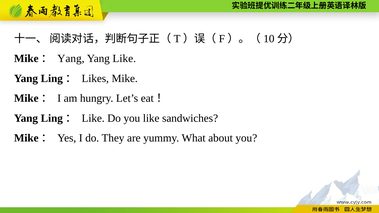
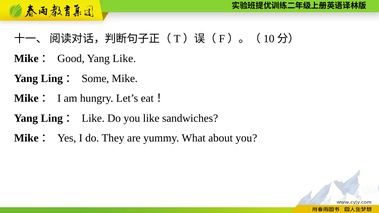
Yang: Yang -> Good (71, 59)
Likes: Likes -> Some (95, 78)
